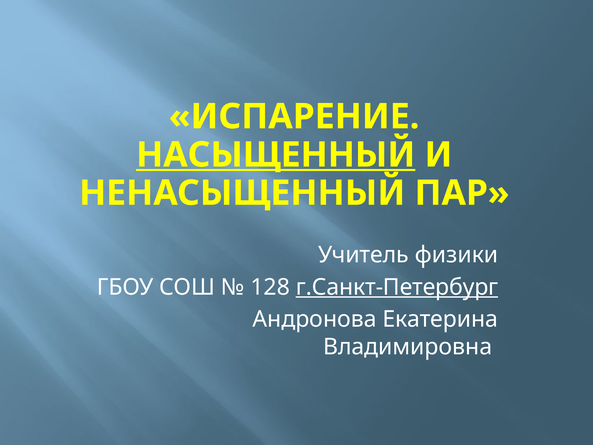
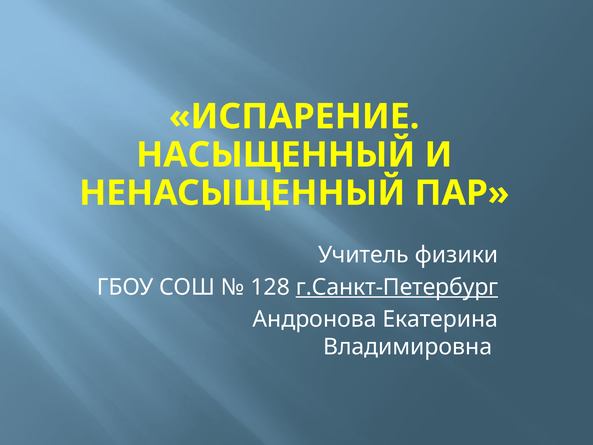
НАСЫЩЕННЫЙ underline: present -> none (276, 155)
